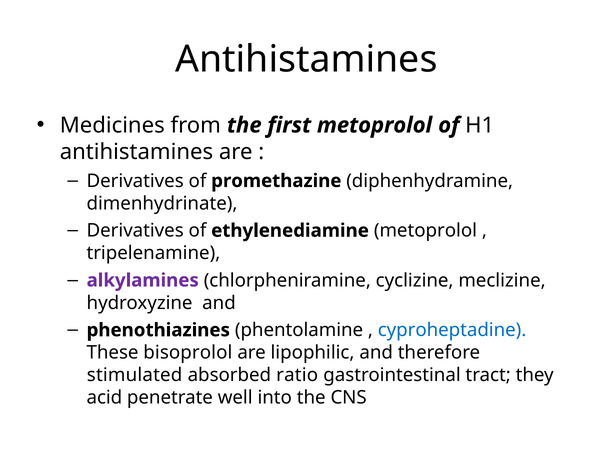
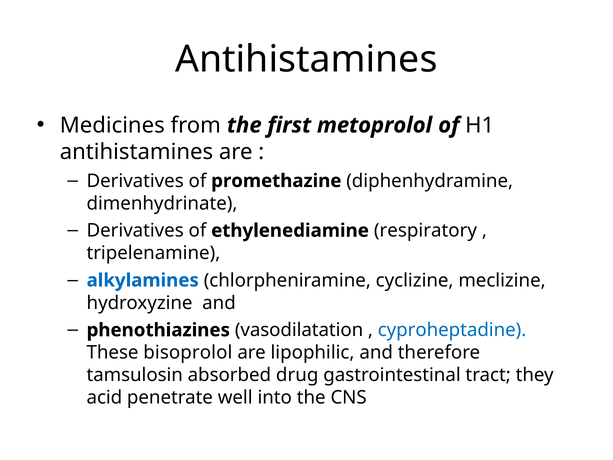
ethylenediamine metoprolol: metoprolol -> respiratory (425, 230)
alkylamines colour: purple -> blue (143, 280)
phentolamine: phentolamine -> vasodilatation (299, 330)
stimulated: stimulated -> tamsulosin (135, 375)
ratio: ratio -> drug (297, 375)
